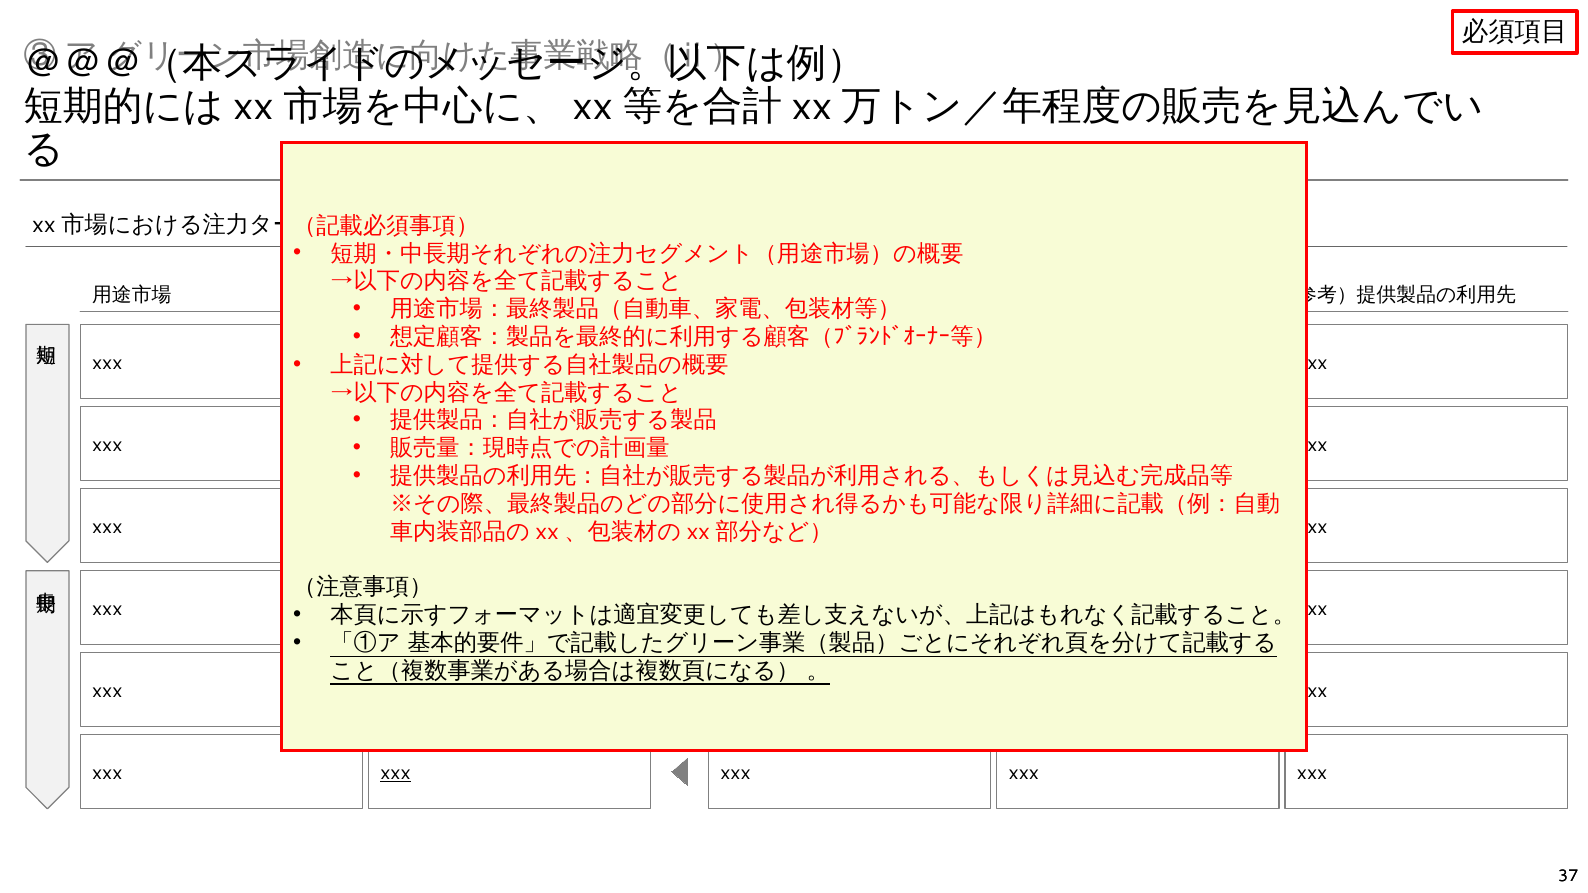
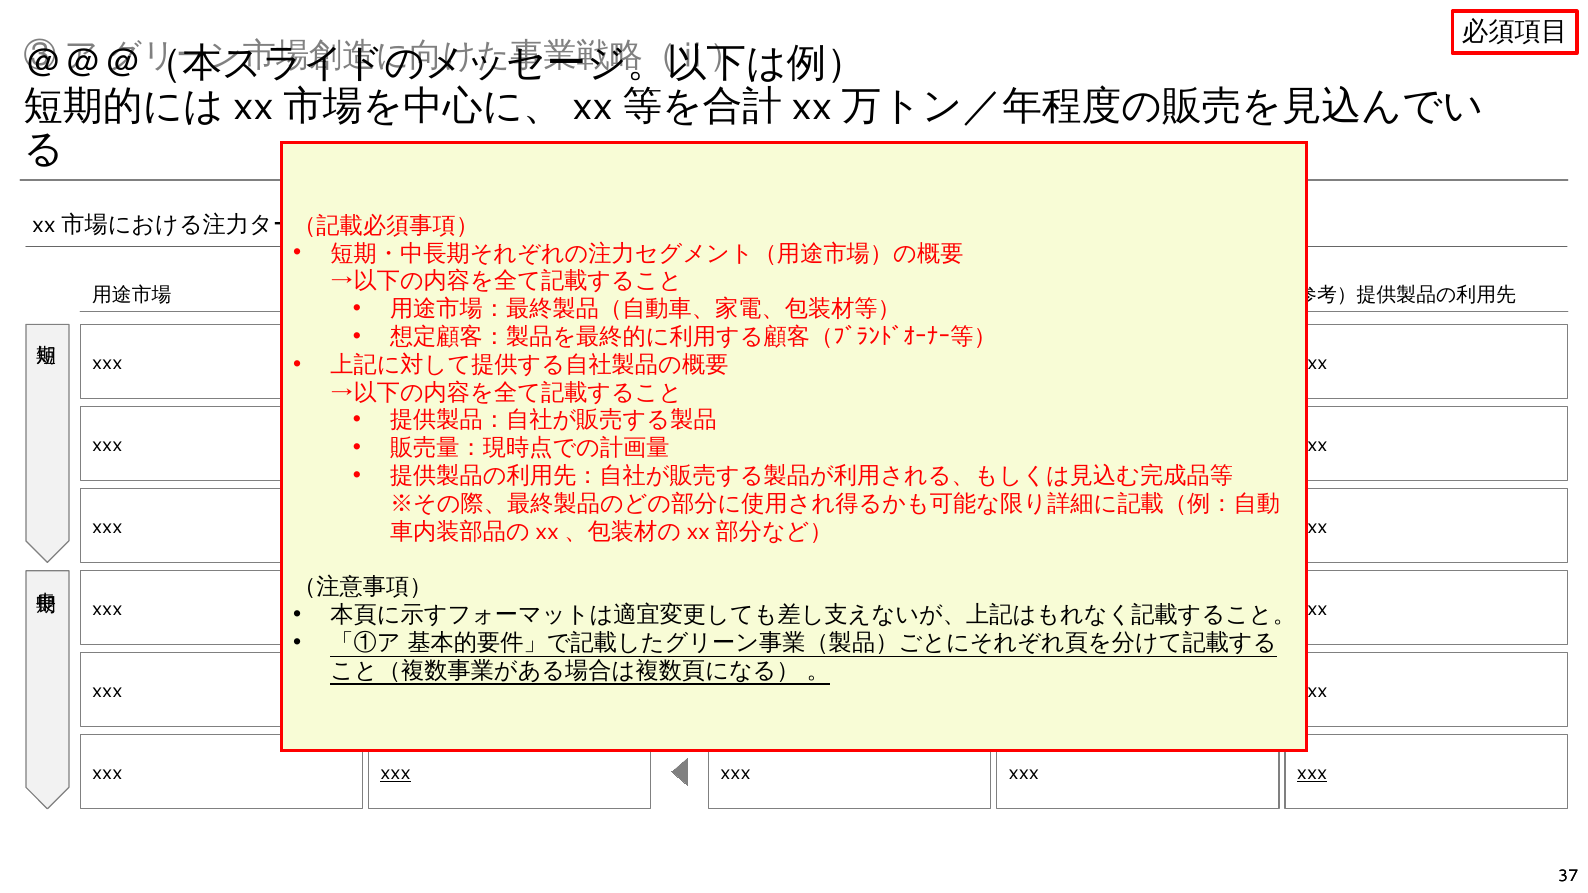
xxx underline: none -> present (1312, 773)
